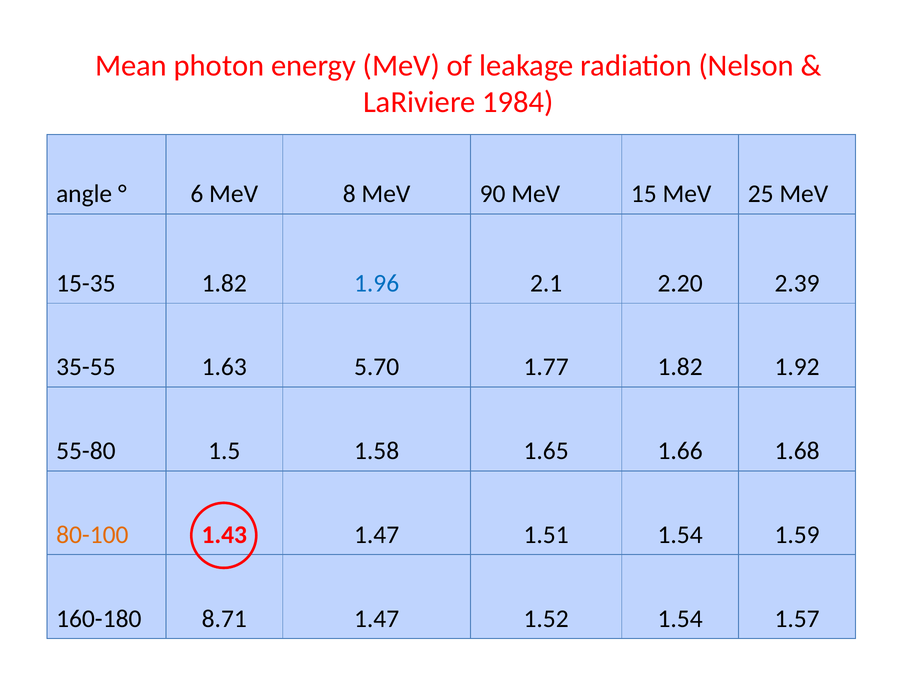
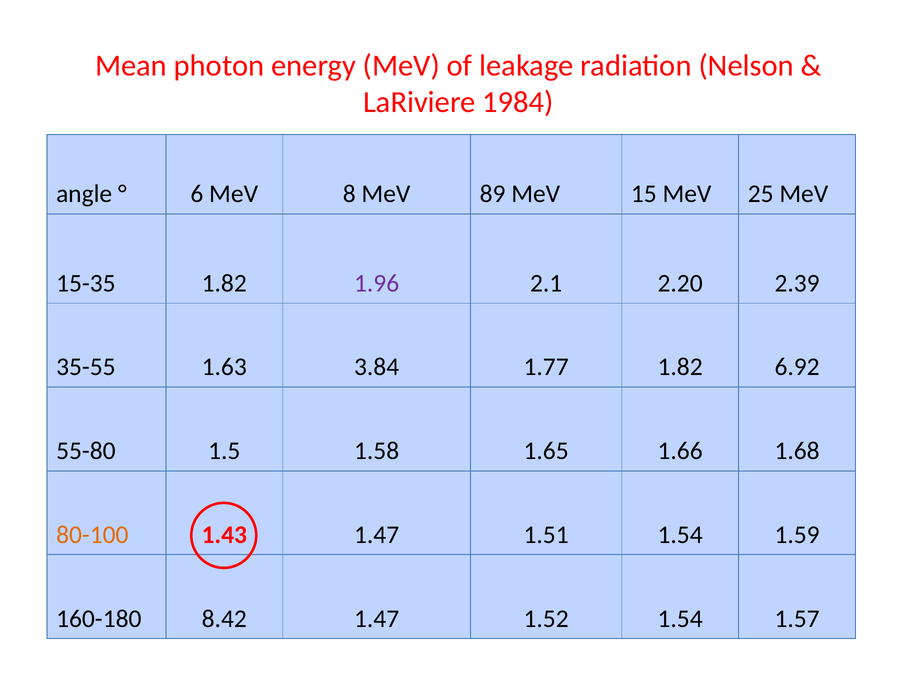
90: 90 -> 89 (493, 194)
1.96 colour: blue -> purple (377, 283)
5.70: 5.70 -> 3.84 (377, 367)
1.92: 1.92 -> 6.92 (797, 367)
8.71: 8.71 -> 8.42 (224, 618)
